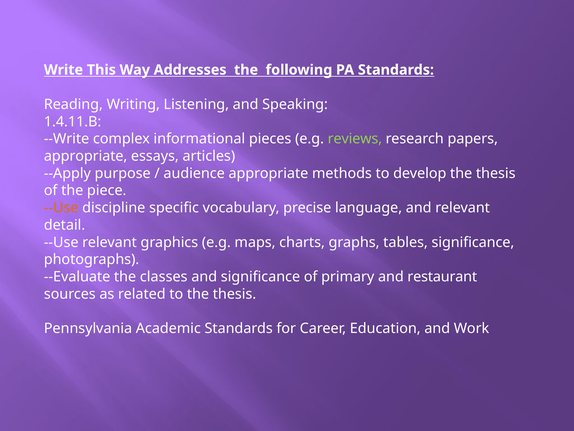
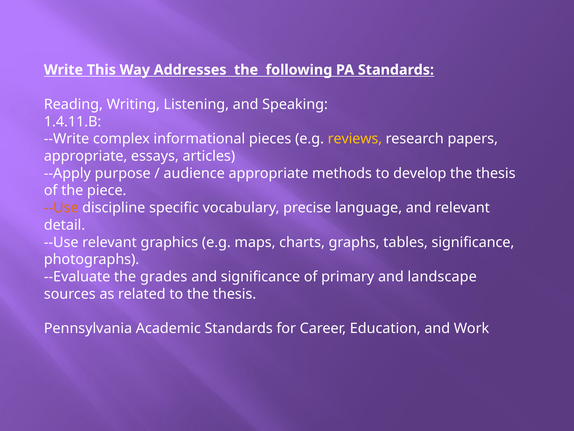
reviews colour: light green -> yellow (355, 139)
classes: classes -> grades (164, 276)
restaurant: restaurant -> landscape (442, 276)
